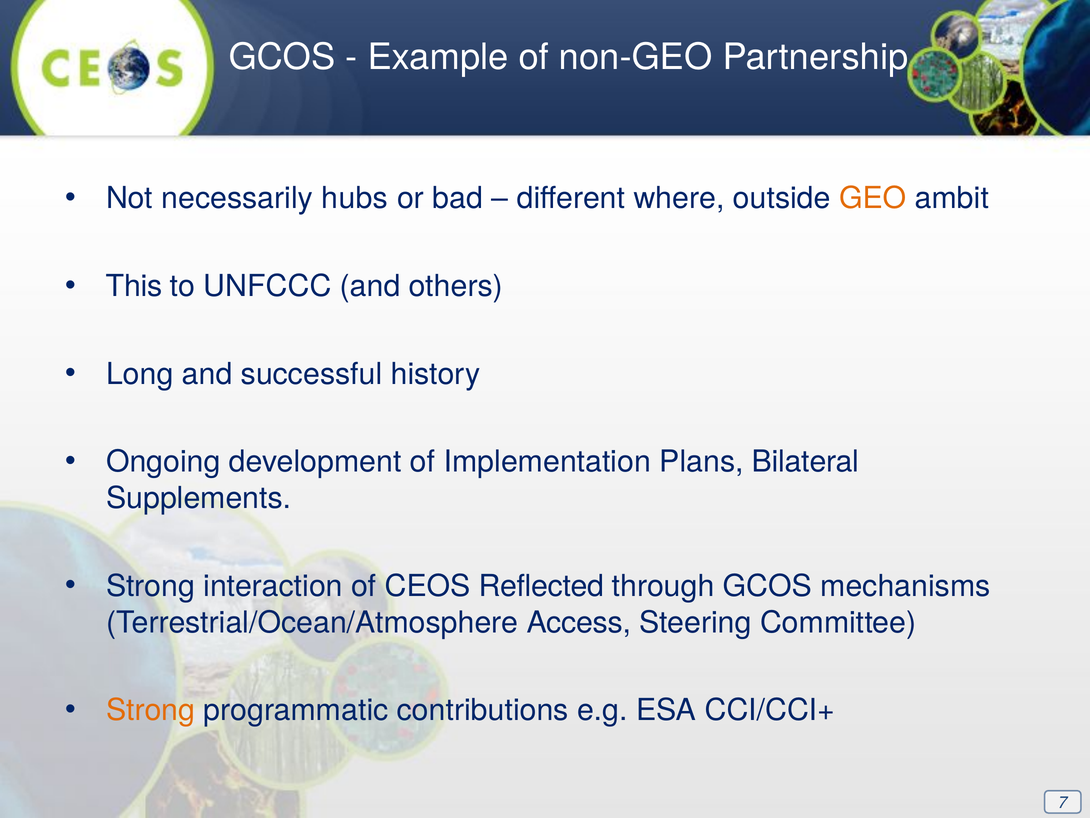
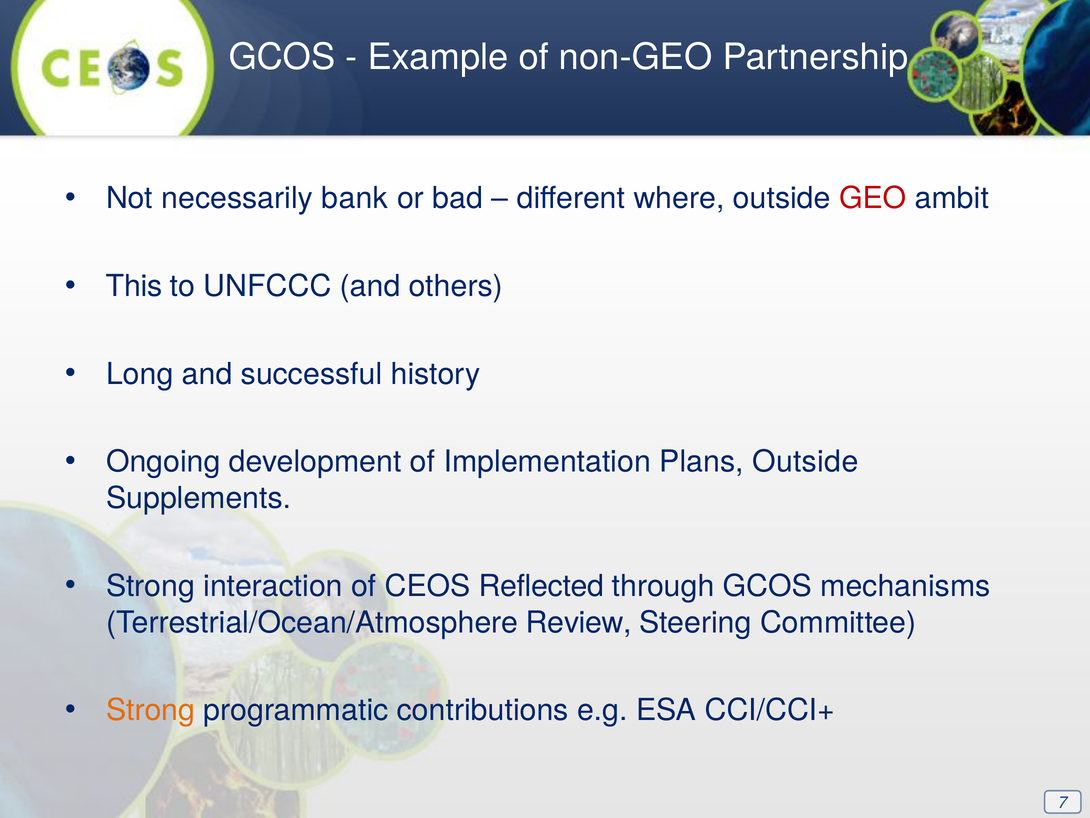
hubs: hubs -> bank (355, 198)
GEO colour: orange -> red (873, 198)
Plans Bilateral: Bilateral -> Outside (805, 462)
Access: Access -> Review (579, 622)
